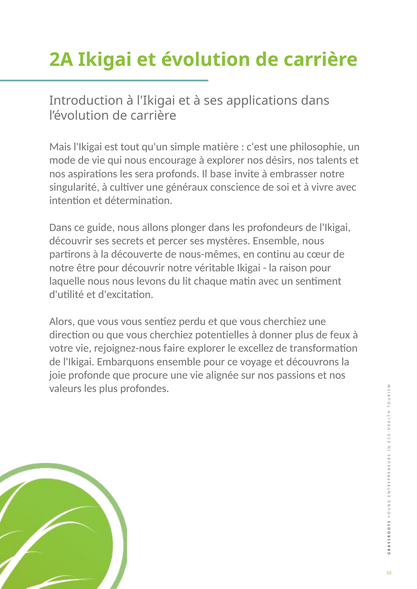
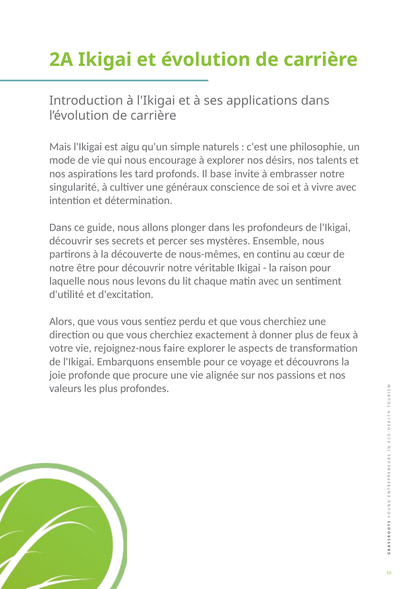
tout: tout -> aigu (130, 147)
matière: matière -> naturels (221, 147)
sera: sera -> tard (144, 174)
potentielles: potentielles -> exactement (222, 335)
excellez: excellez -> aspects (256, 349)
